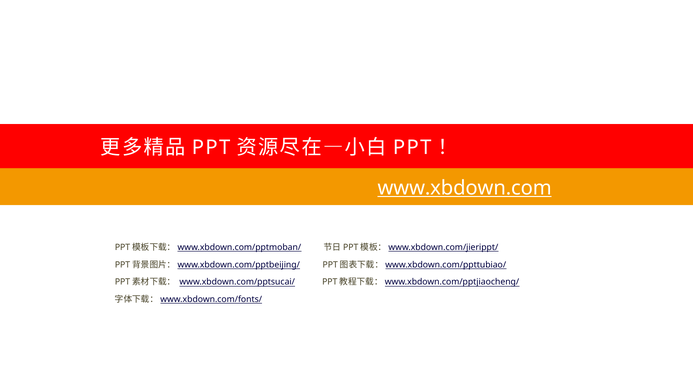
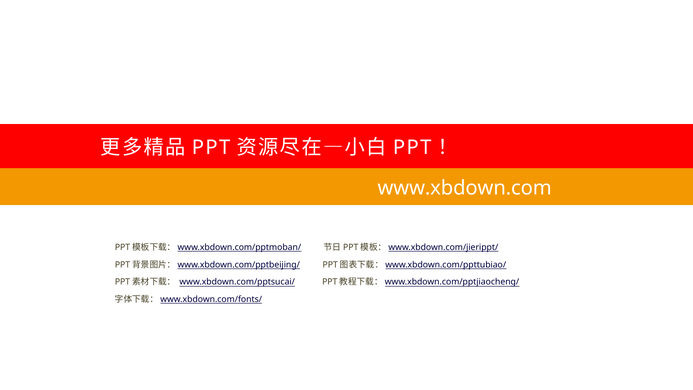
www.xbdown.com underline: present -> none (465, 188)
